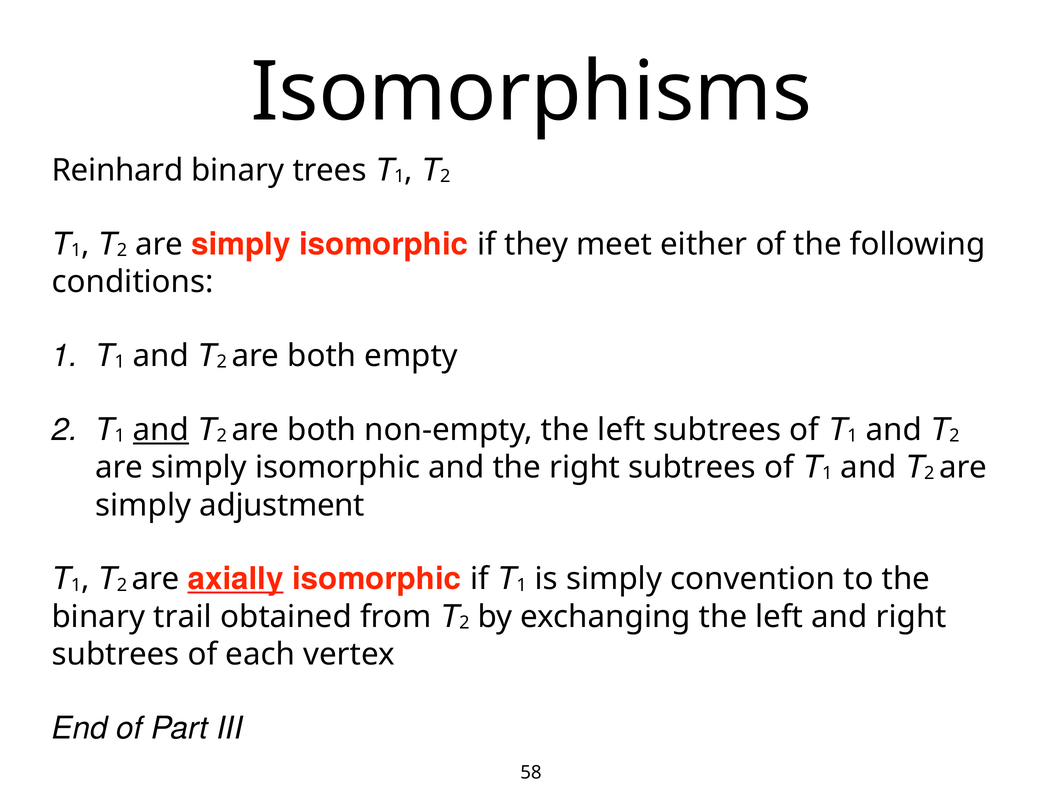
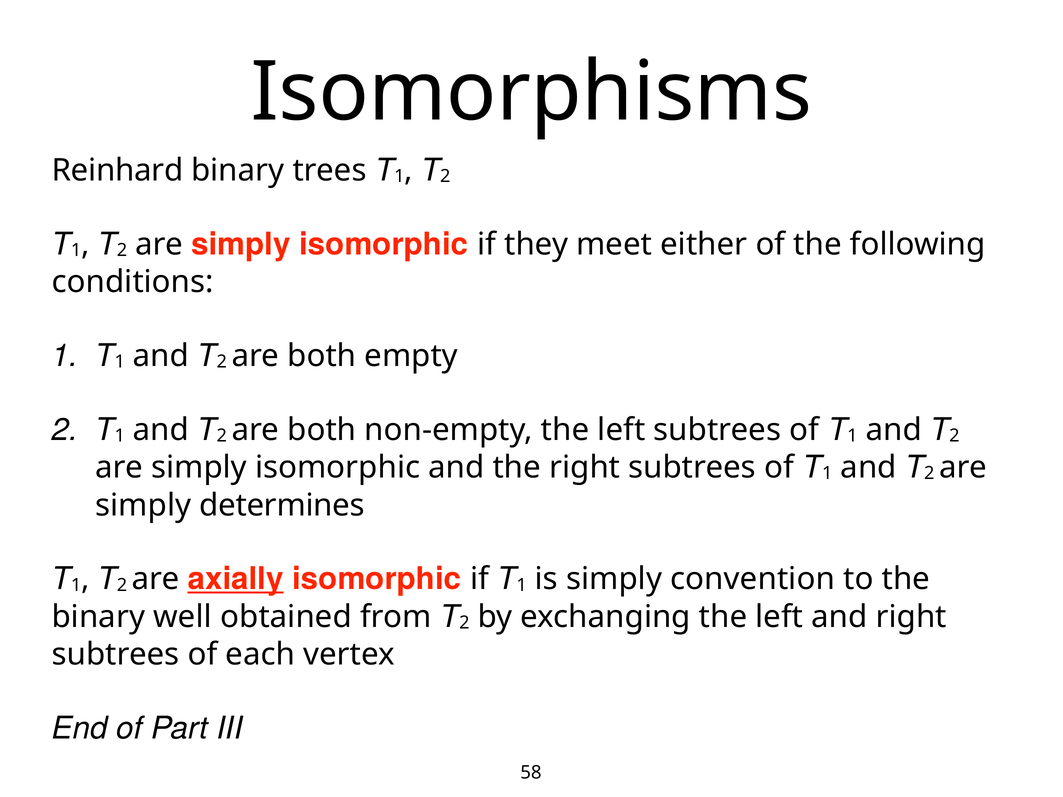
and underline: present -> none (161, 430)
adjustment: adjustment -> determines (282, 505)
trail: trail -> well (183, 617)
